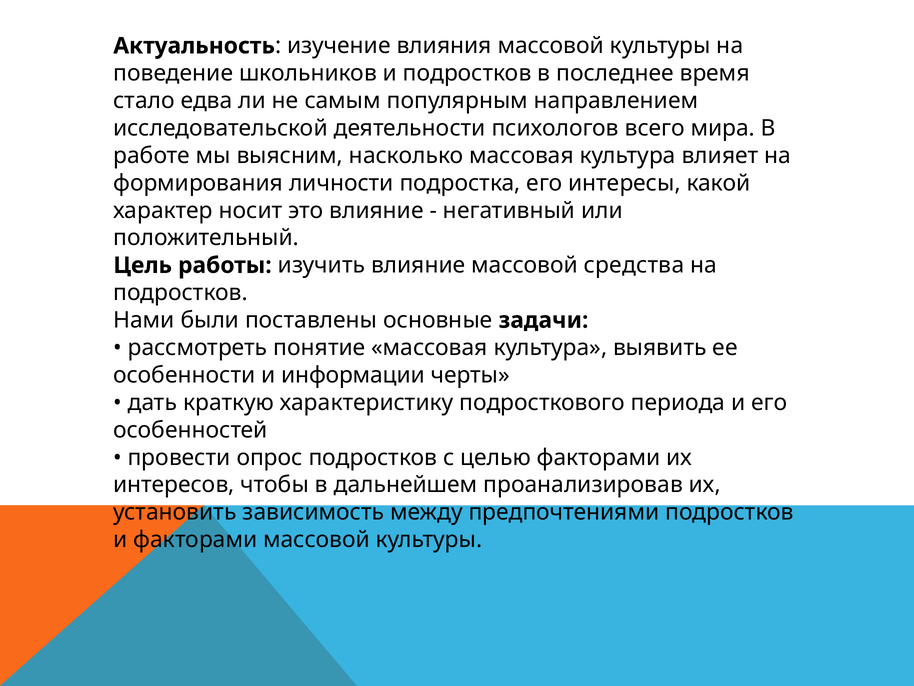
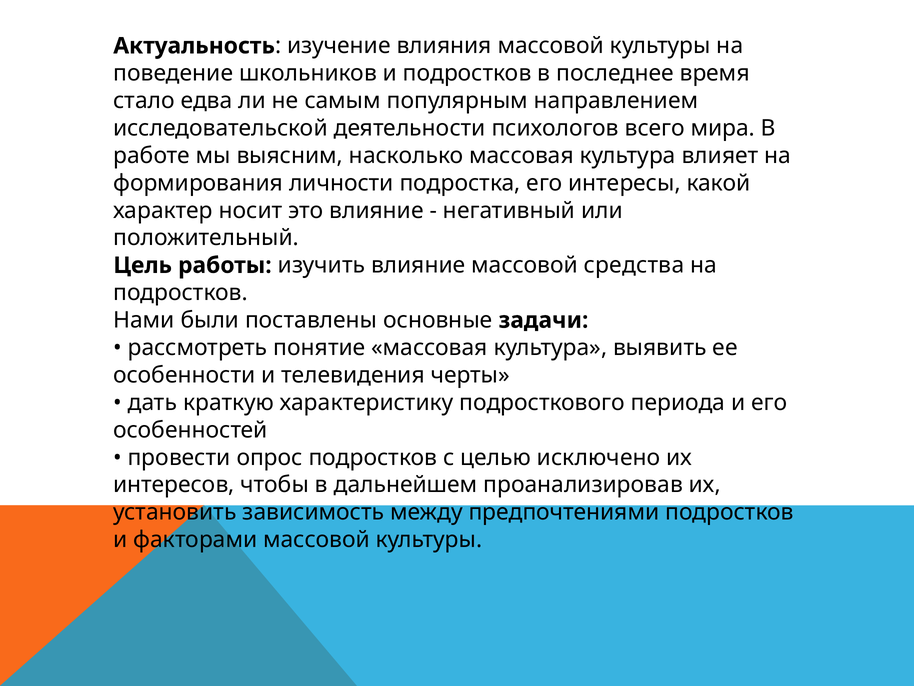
информации: информации -> телевидения (353, 375)
целью факторами: факторами -> исключено (599, 457)
